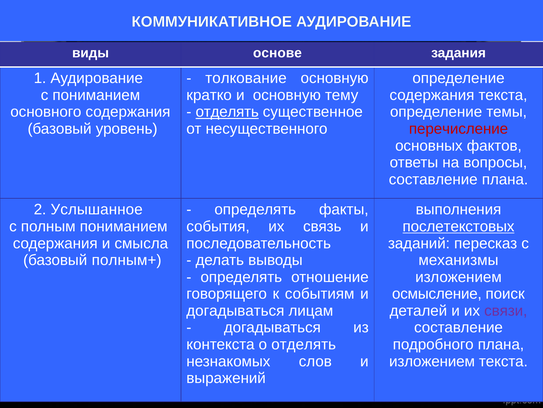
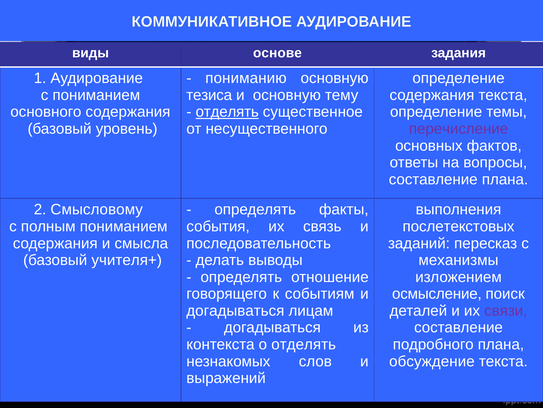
толкование: толкование -> пониманию (246, 78)
кратко: кратко -> тезиса (209, 95)
перечисление colour: red -> purple (459, 129)
Услышанное: Услышанное -> Смысловому (97, 209)
послетекстовых underline: present -> none (458, 226)
полным+: полным+ -> учителя+ (127, 260)
изложением: изложением -> обсуждение (432, 361)
